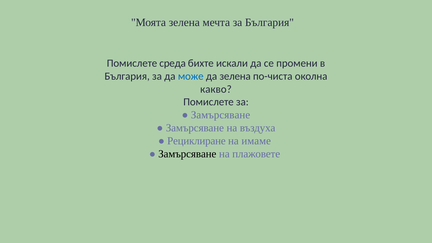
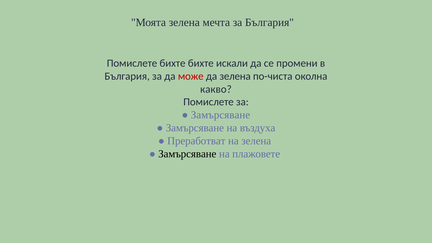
Помислете среда: среда -> бихте (173, 63)
може colour: blue -> red (191, 76)
Рециклиране: Рециклиране -> Преработват (196, 141)
на имаме: имаме -> зелена (256, 141)
